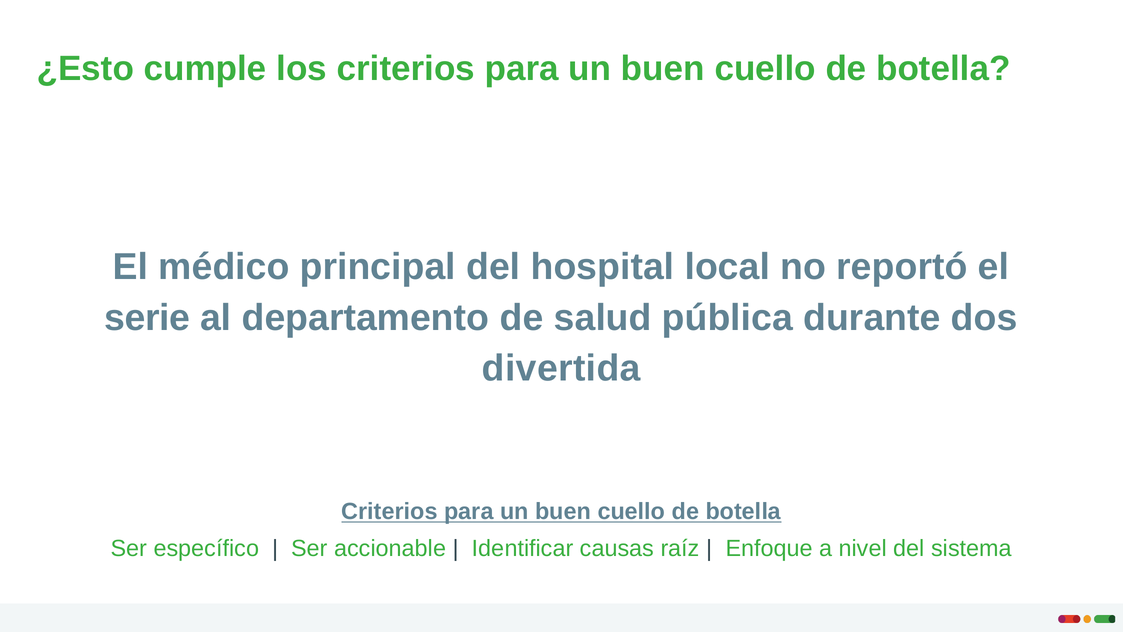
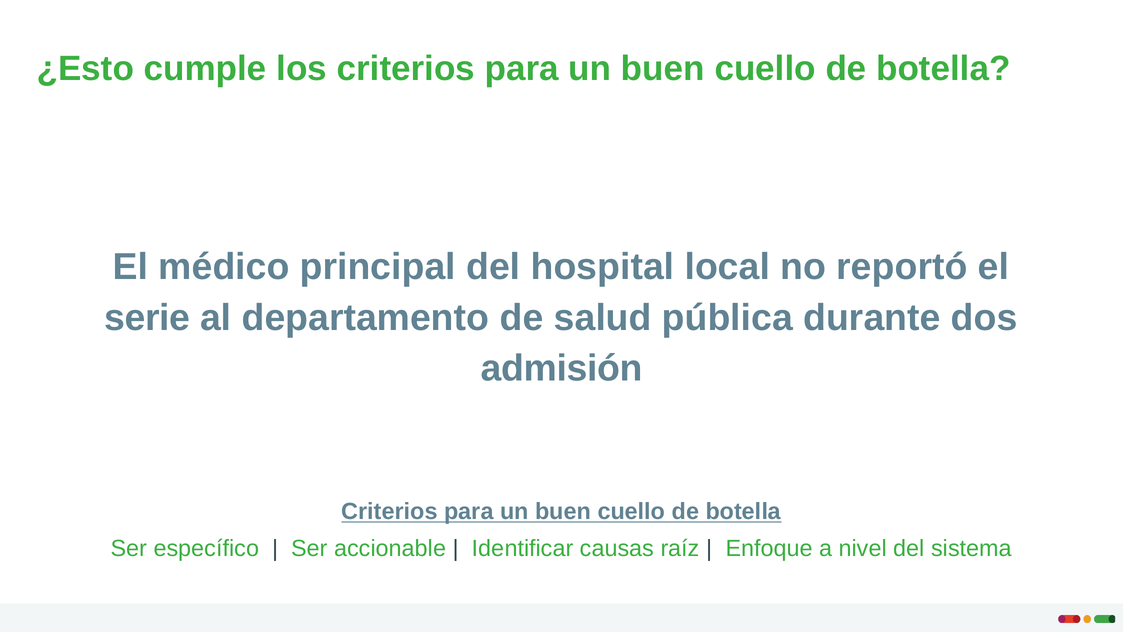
divertida: divertida -> admisión (562, 368)
